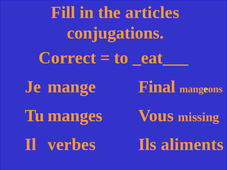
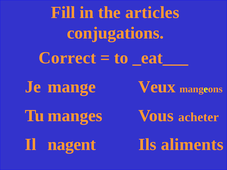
Final: Final -> Veux (157, 87)
missing: missing -> acheter (199, 117)
verbes: verbes -> nagent (72, 145)
